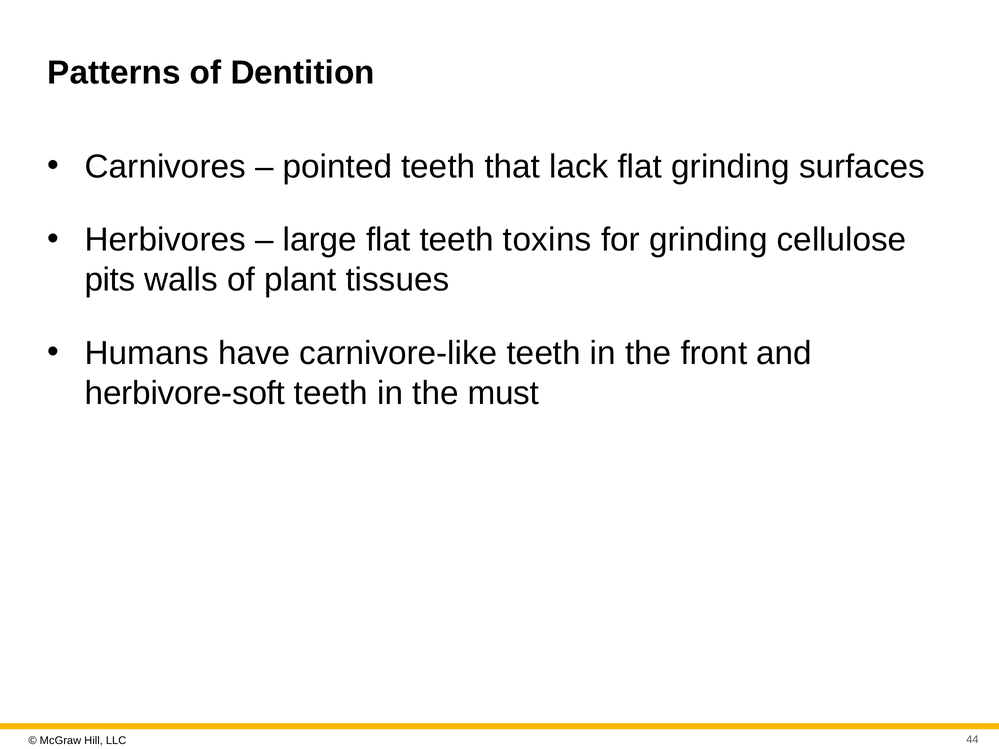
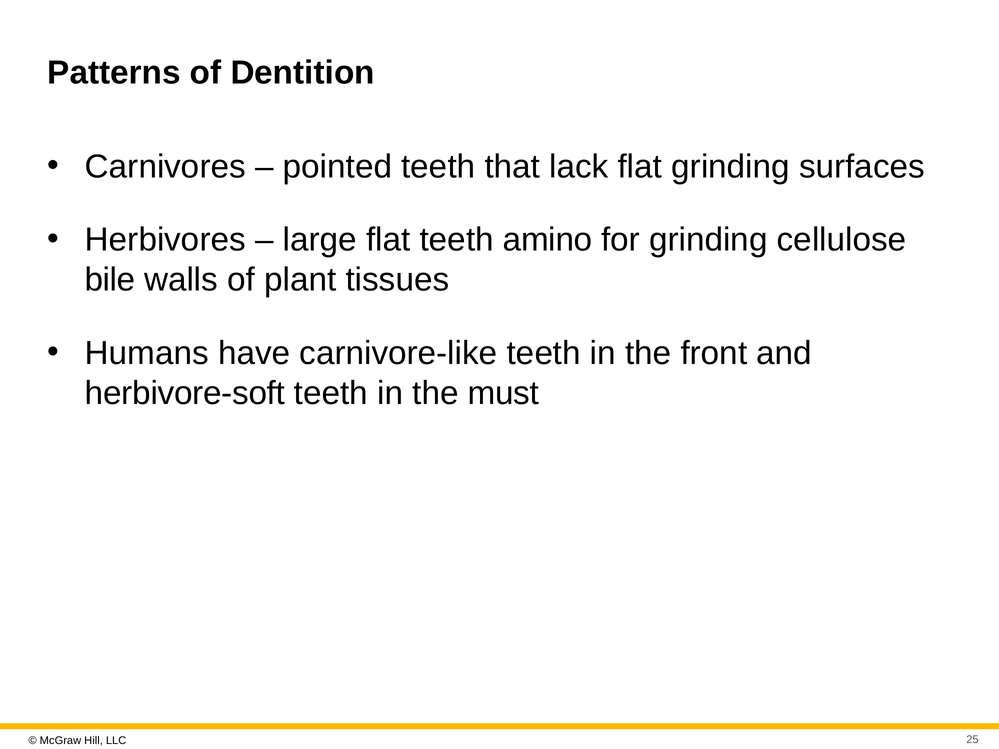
toxins: toxins -> amino (548, 240)
pits: pits -> bile (110, 280)
44: 44 -> 25 (972, 740)
